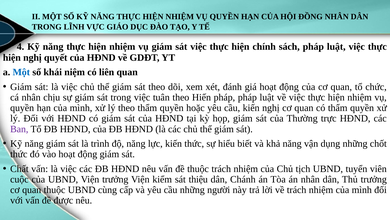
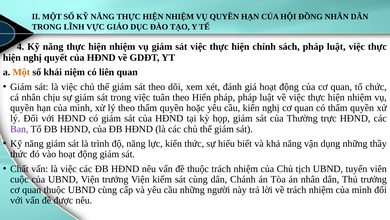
Một colour: blue -> orange (21, 72)
chốt: chốt -> thầy (378, 143)
sát thiệu: thiệu -> cùng (198, 179)
